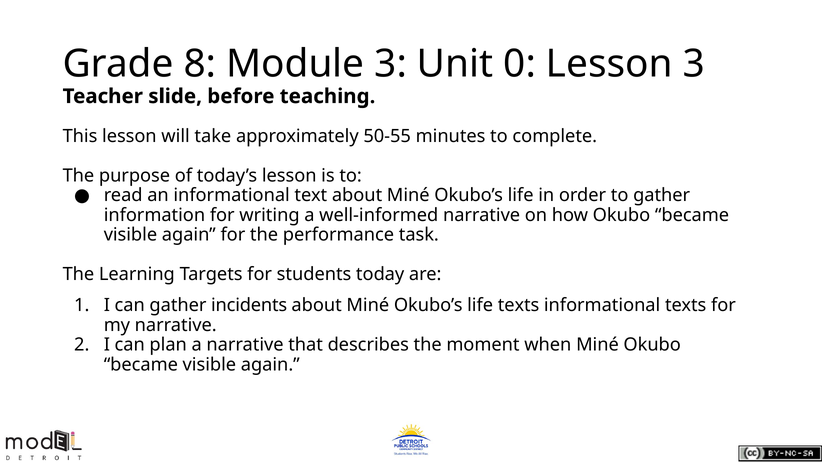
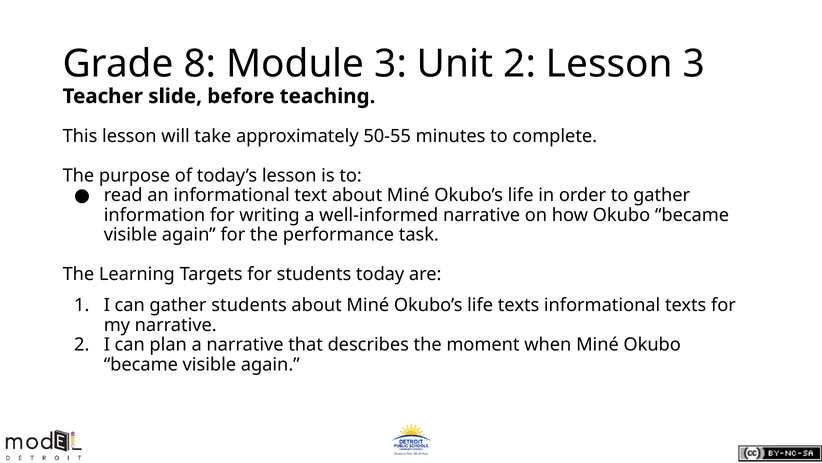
Unit 0: 0 -> 2 (520, 64)
gather incidents: incidents -> students (249, 305)
